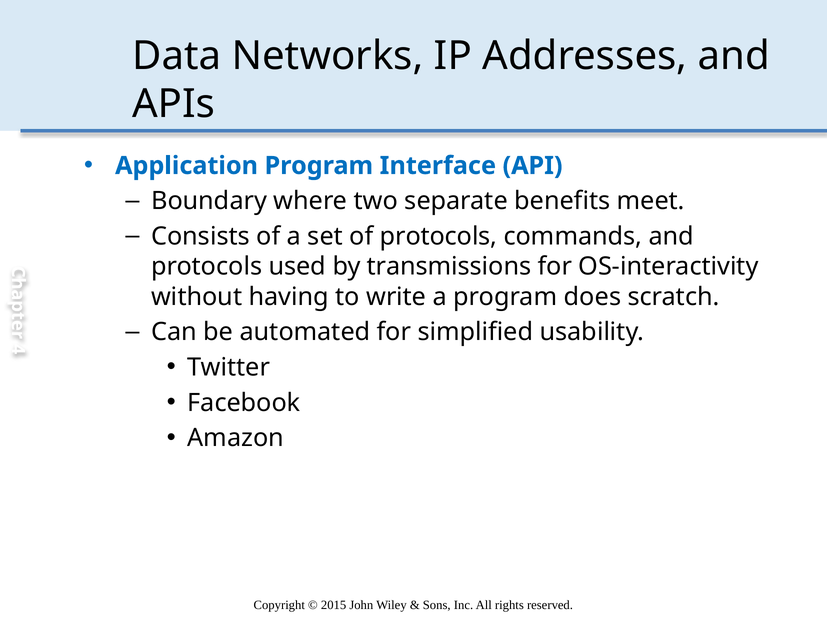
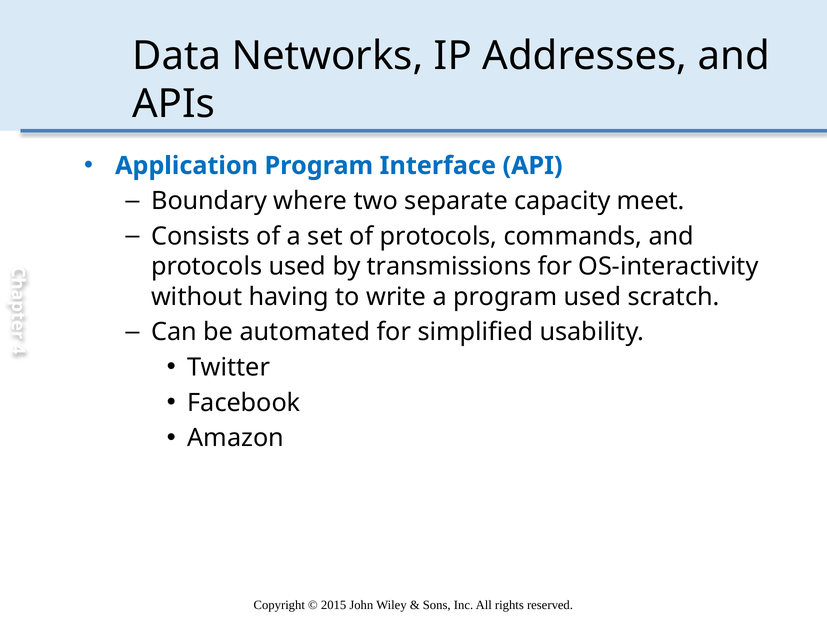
benefits: benefits -> capacity (562, 201)
program does: does -> used (592, 297)
